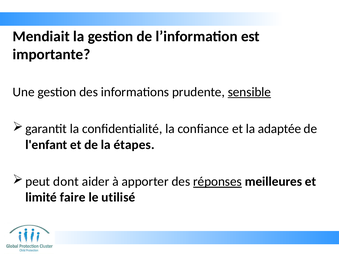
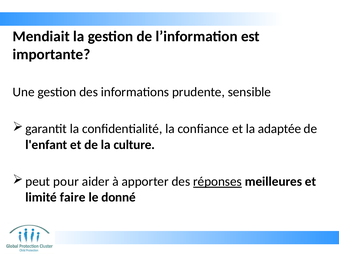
sensible underline: present -> none (249, 92)
étapes: étapes -> culture (134, 145)
dont: dont -> pour (66, 182)
utilisé: utilisé -> donné (119, 198)
